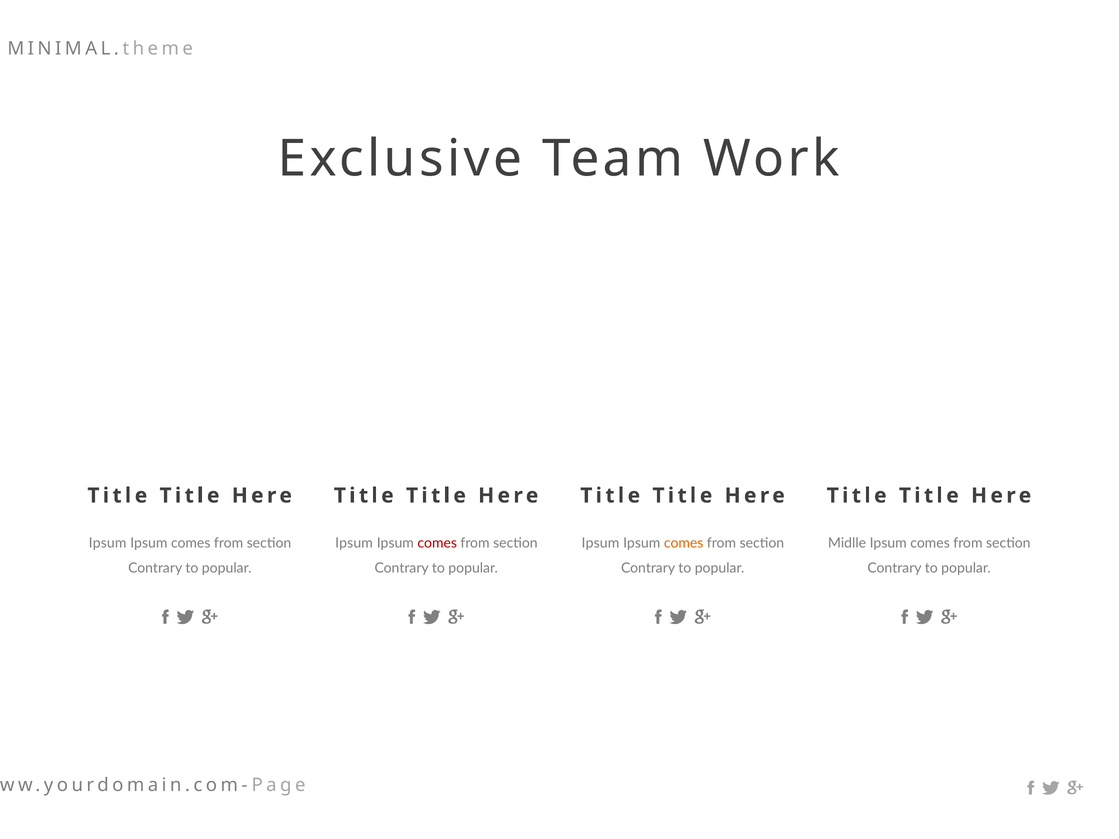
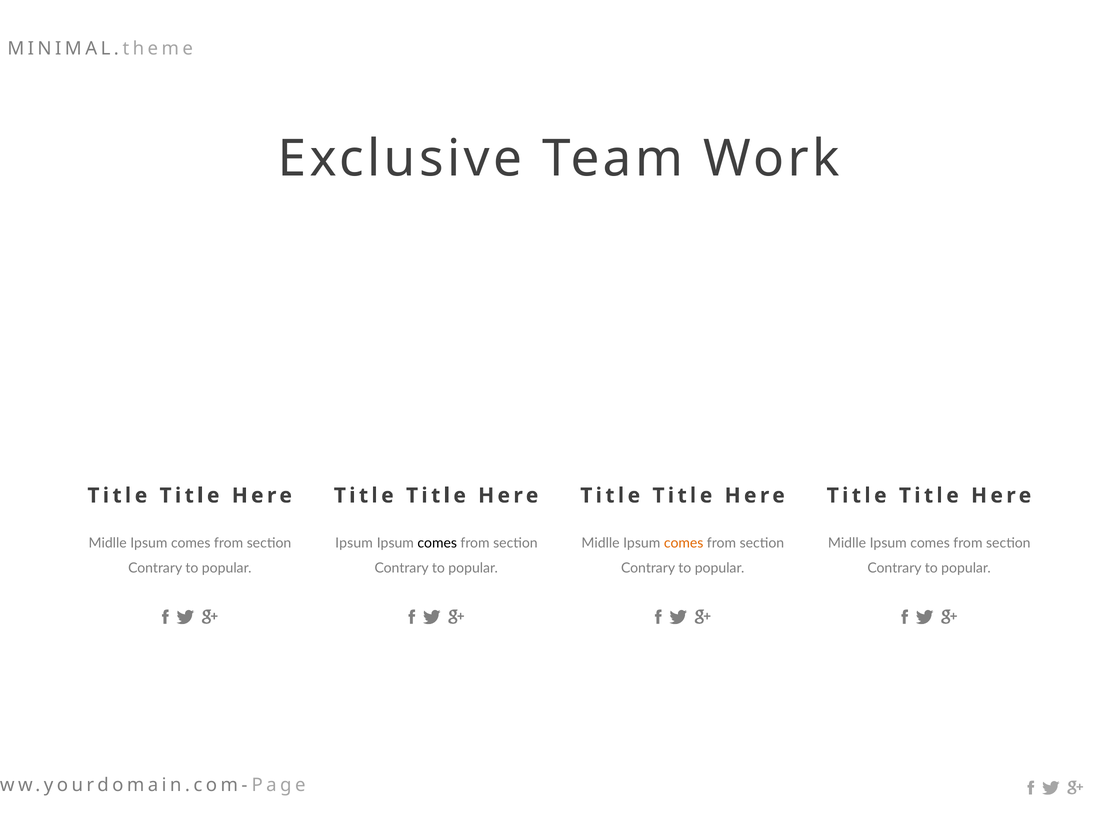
Ipsum: Ipsum -> Midlle (108, 543)
comes colour: red -> black (437, 543)
Ipsum: Ipsum -> Midlle (601, 543)
